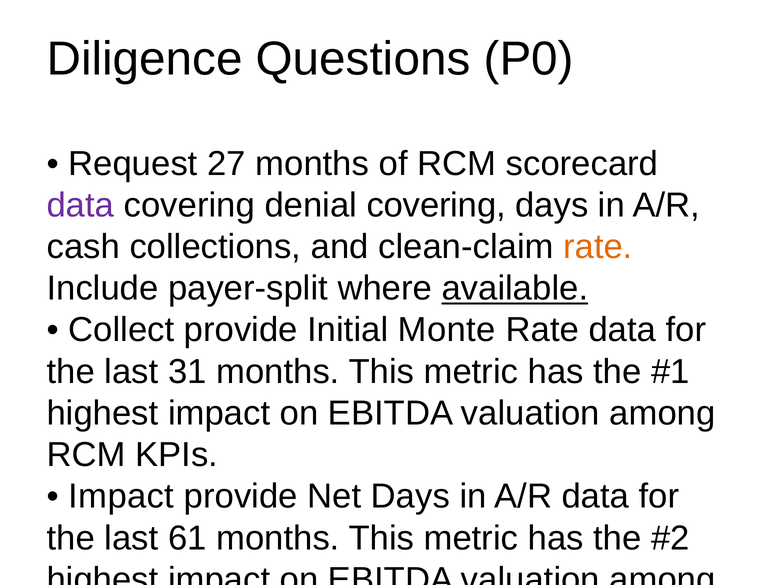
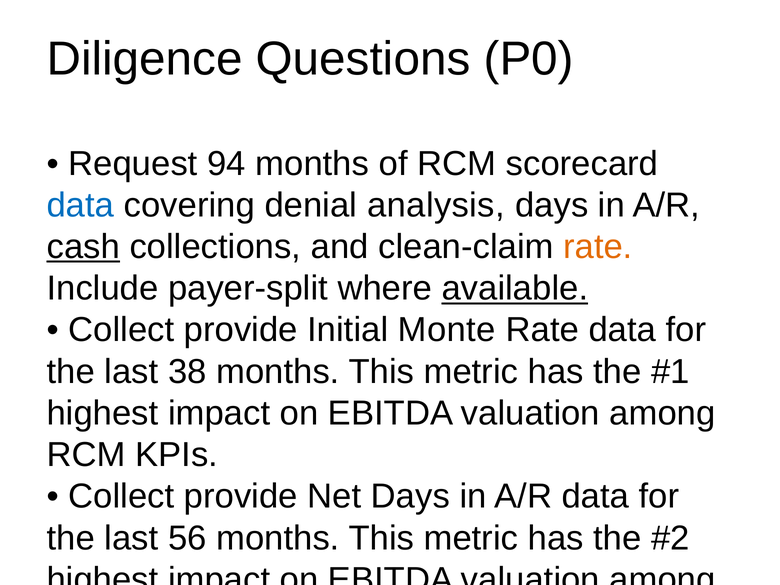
27: 27 -> 94 (226, 164)
data colour: purple -> blue (80, 205)
denial covering: covering -> analysis (436, 205)
cash underline: none -> present (83, 247)
31: 31 -> 38 (187, 372)
Impact: Impact -> Collect (121, 496)
61: 61 -> 56 (187, 538)
